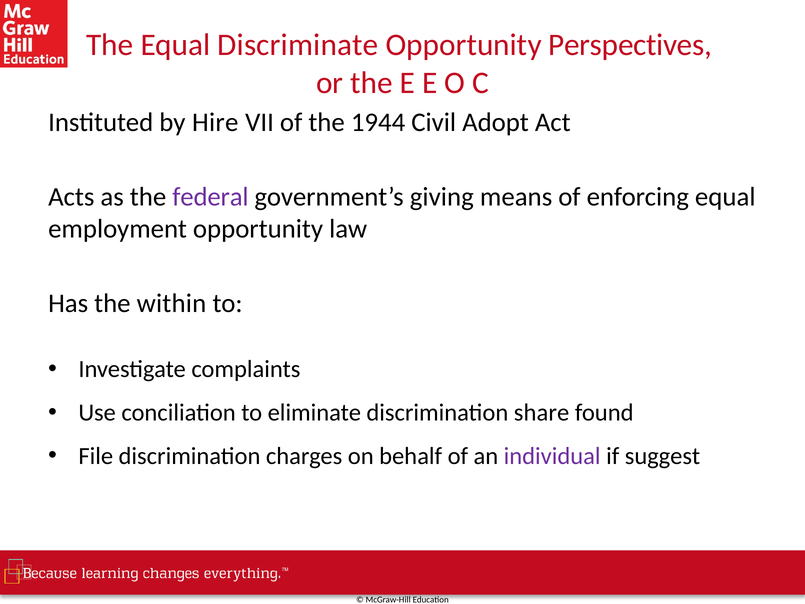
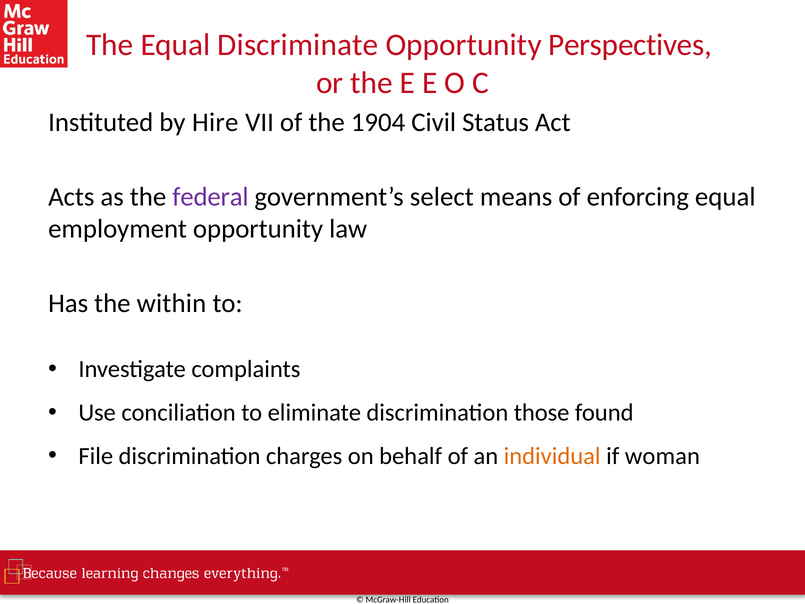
1944: 1944 -> 1904 (378, 123)
Adopt: Adopt -> Status (496, 123)
giving: giving -> select (442, 197)
share: share -> those (542, 413)
individual colour: purple -> orange (552, 456)
suggest: suggest -> woman (662, 456)
